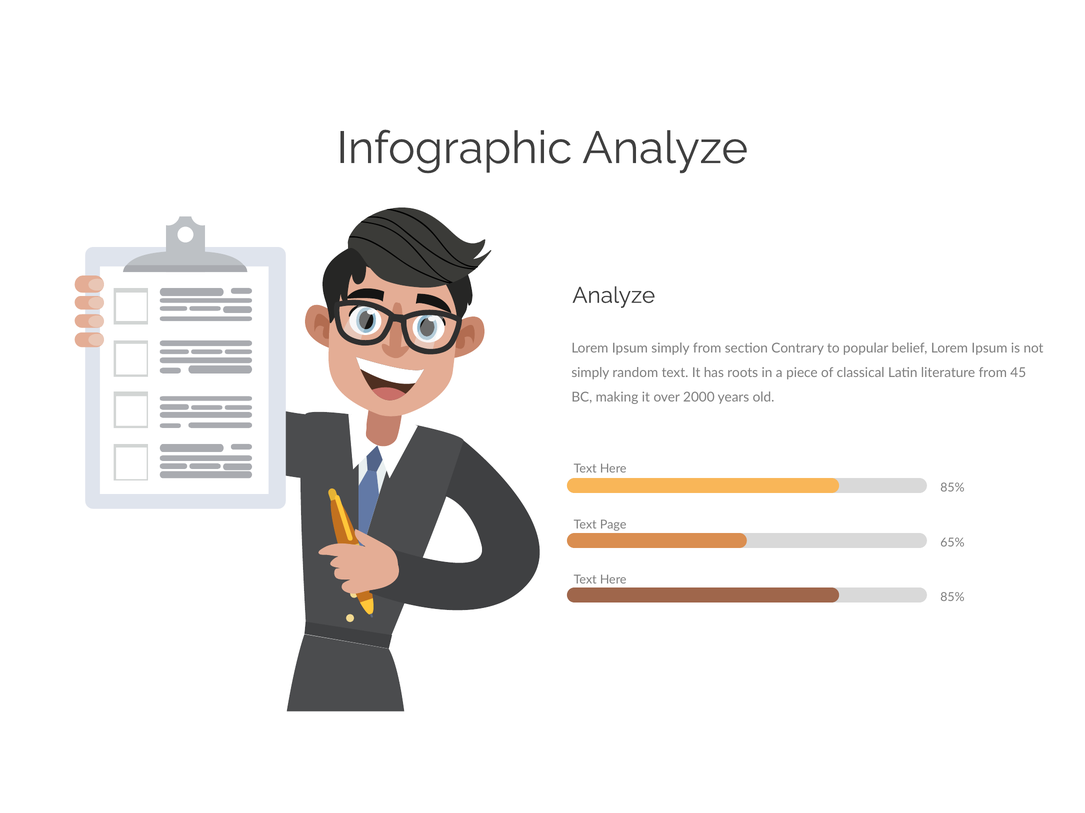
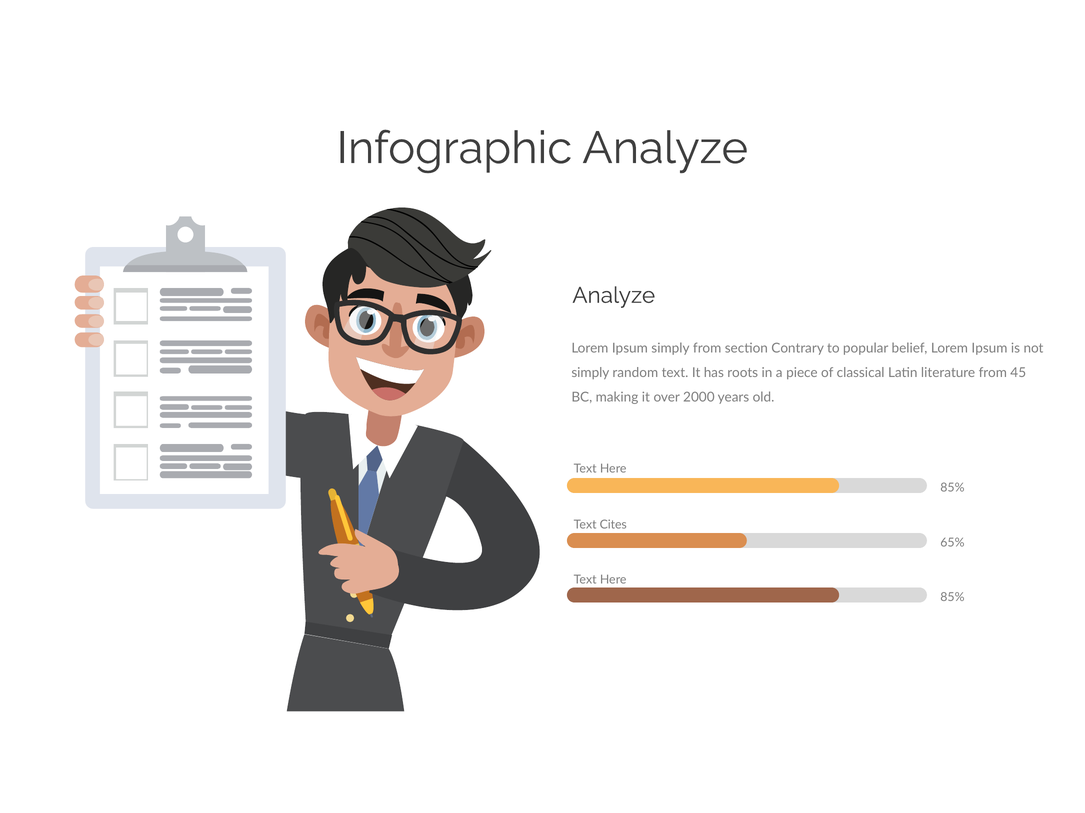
Page: Page -> Cites (613, 525)
